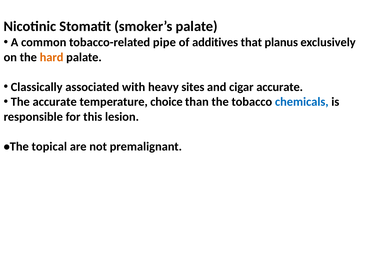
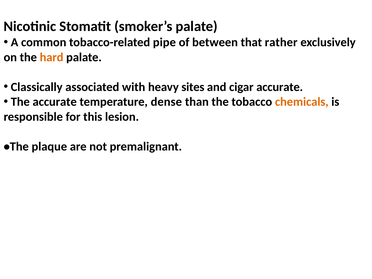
additives: additives -> between (215, 42)
planus: planus -> rather (281, 42)
choice: choice -> dense (166, 102)
chemicals colour: blue -> orange (302, 102)
topical: topical -> plaque (49, 147)
